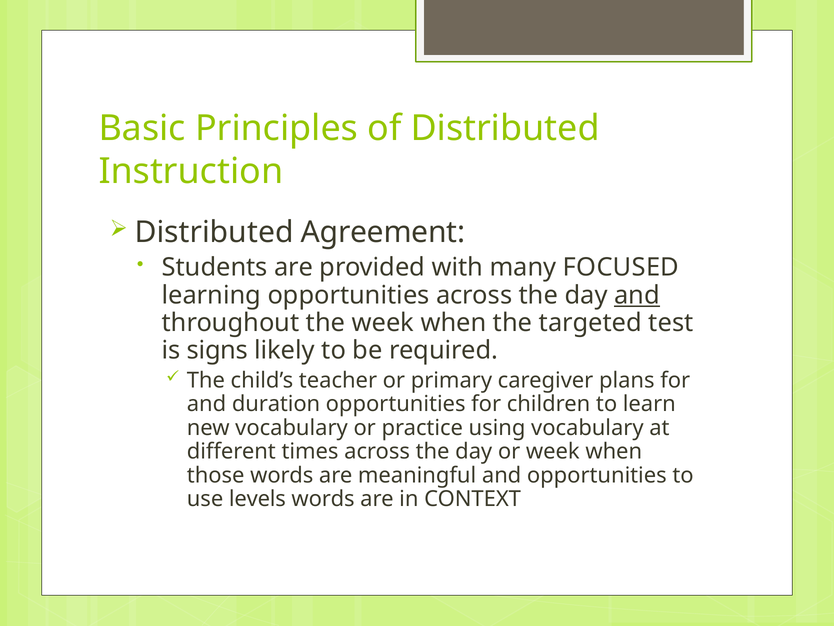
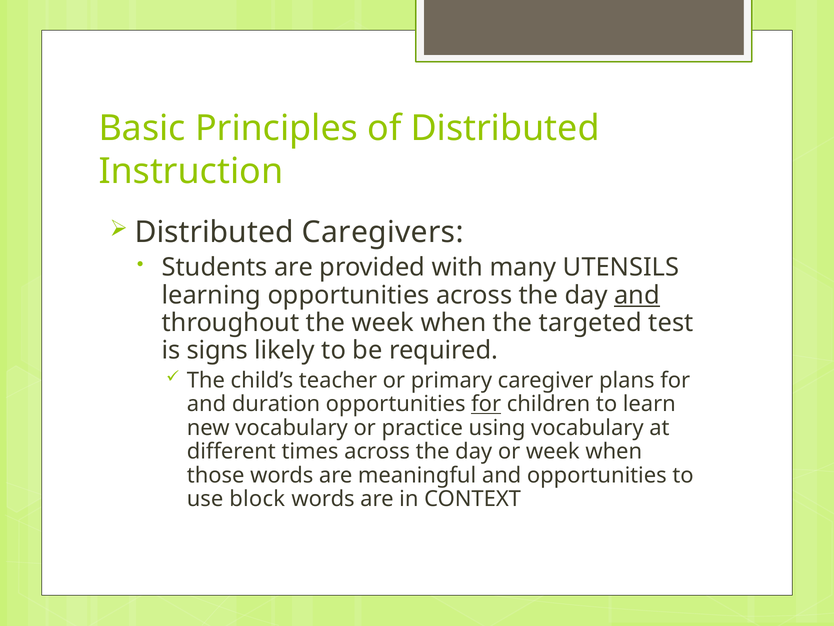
Agreement: Agreement -> Caregivers (383, 232)
FOCUSED: FOCUSED -> UTENSILS (621, 267)
for underline: none -> present (486, 404)
levels: levels -> block (257, 499)
